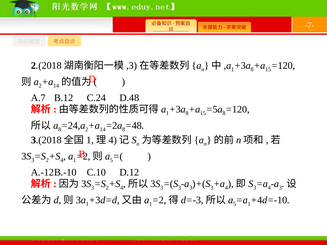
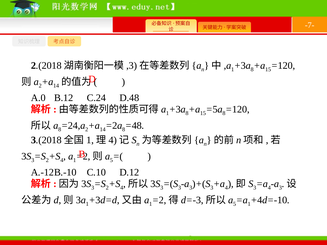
A.7: A.7 -> A.0 (38, 98)
